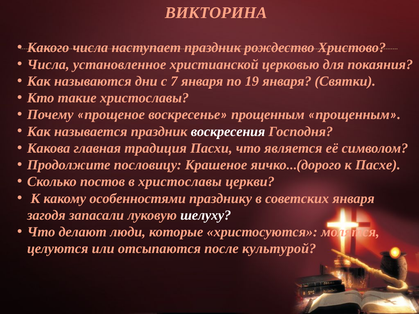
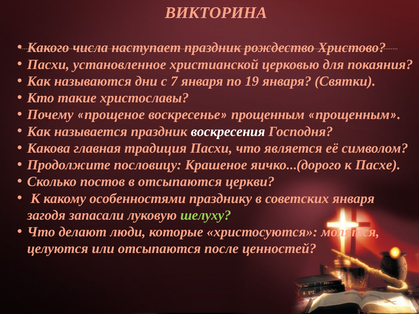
Числа: Числа -> Пасхи (48, 64)
в христославы: христославы -> отсыпаются (180, 182)
шелуху colour: white -> light green (206, 215)
культурой: культурой -> ценностей (279, 249)
